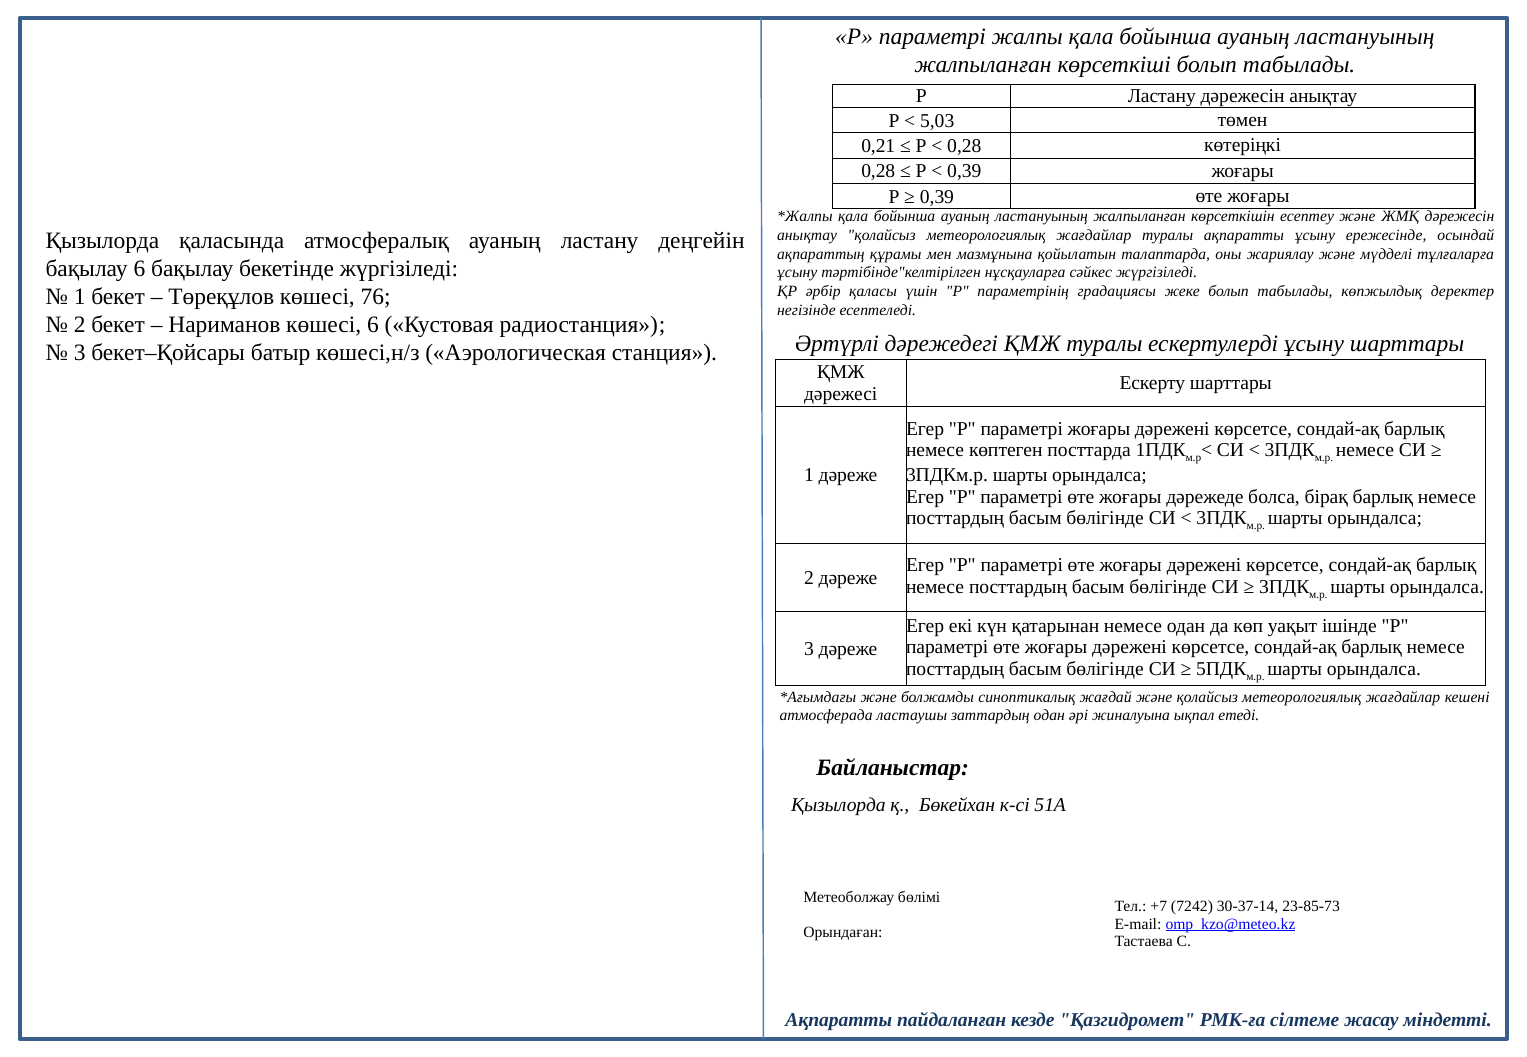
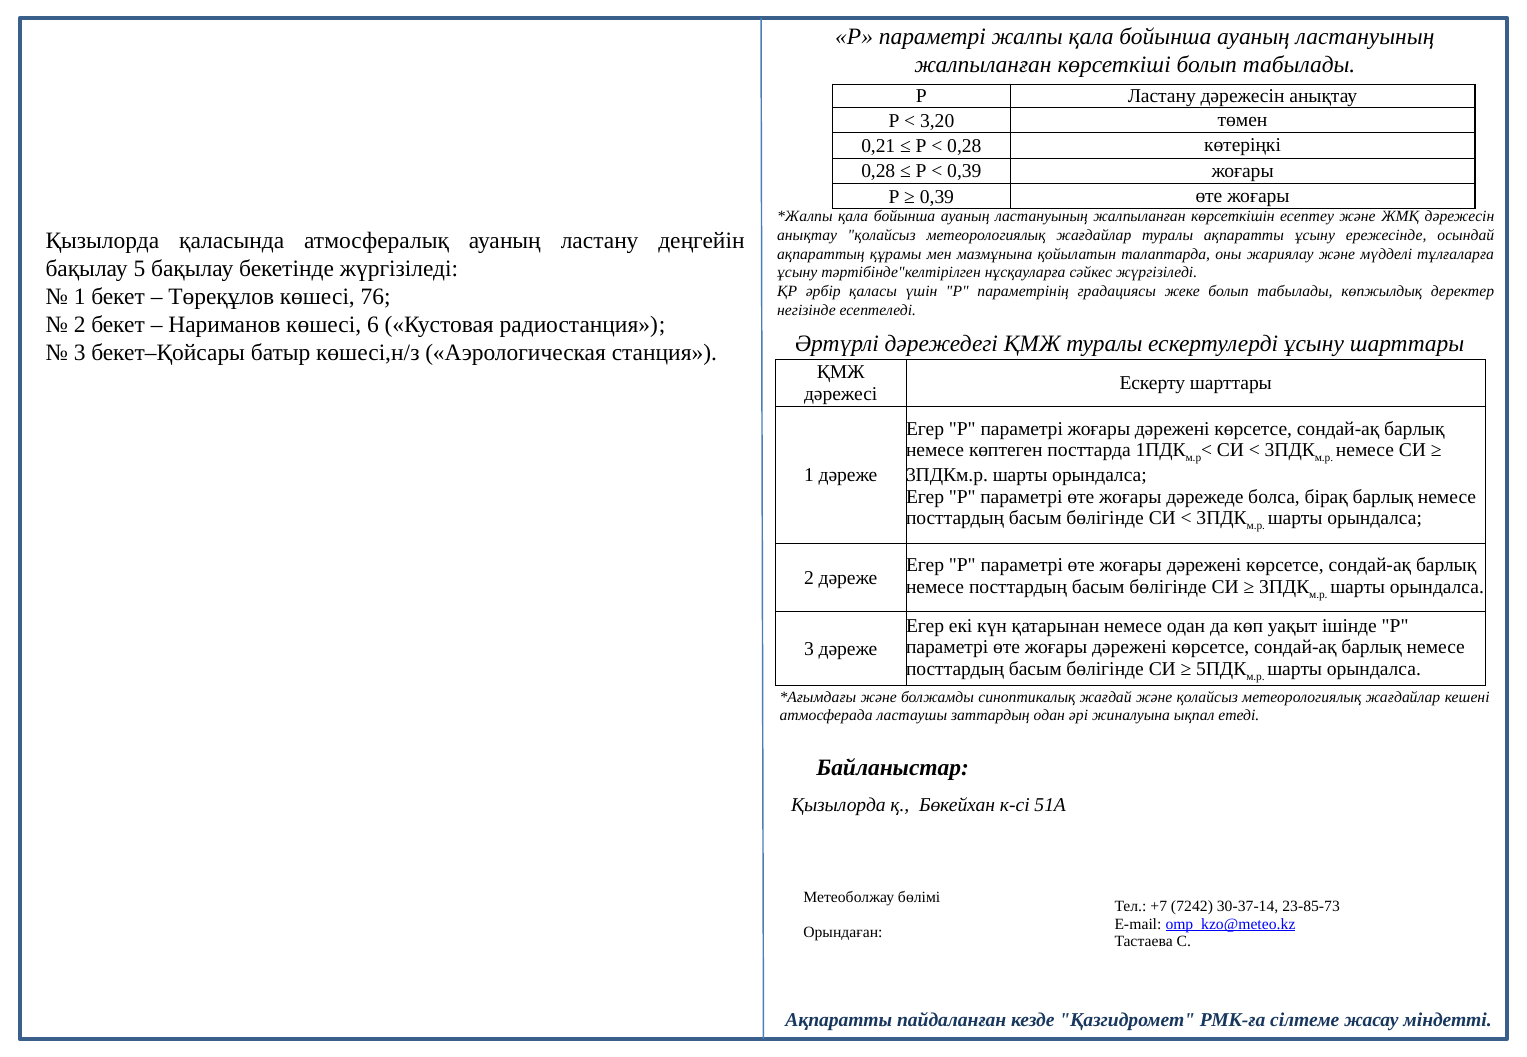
5,03: 5,03 -> 3,20 (937, 121)
бақылау 6: 6 -> 5 (139, 269)
